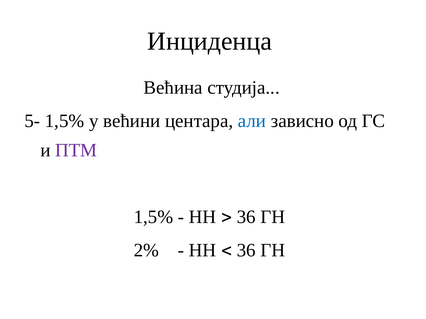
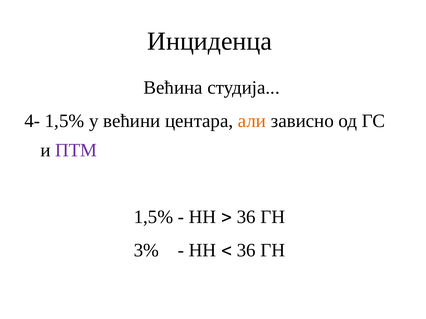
5-: 5- -> 4- (32, 121)
али colour: blue -> orange (252, 121)
2%: 2% -> 3% (146, 251)
